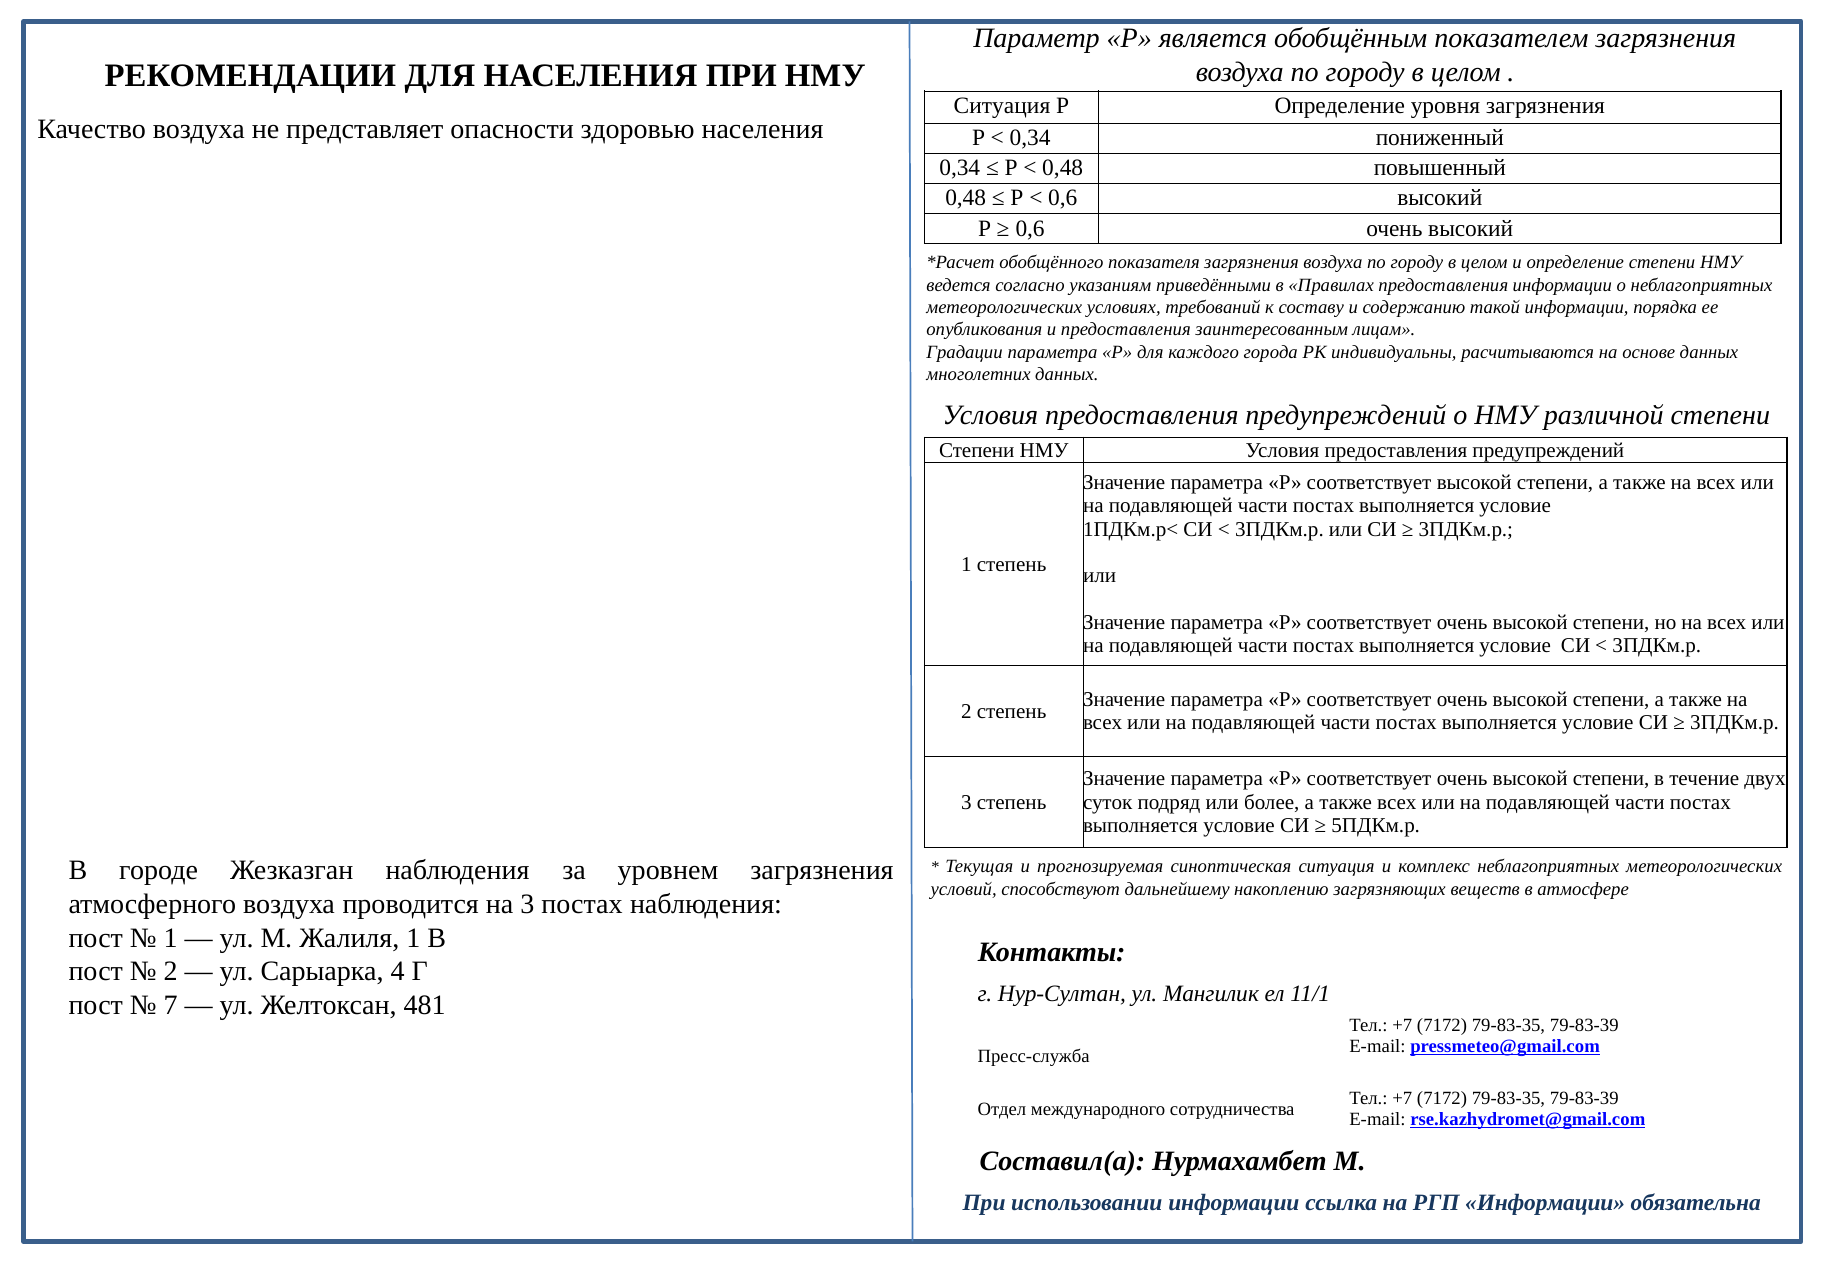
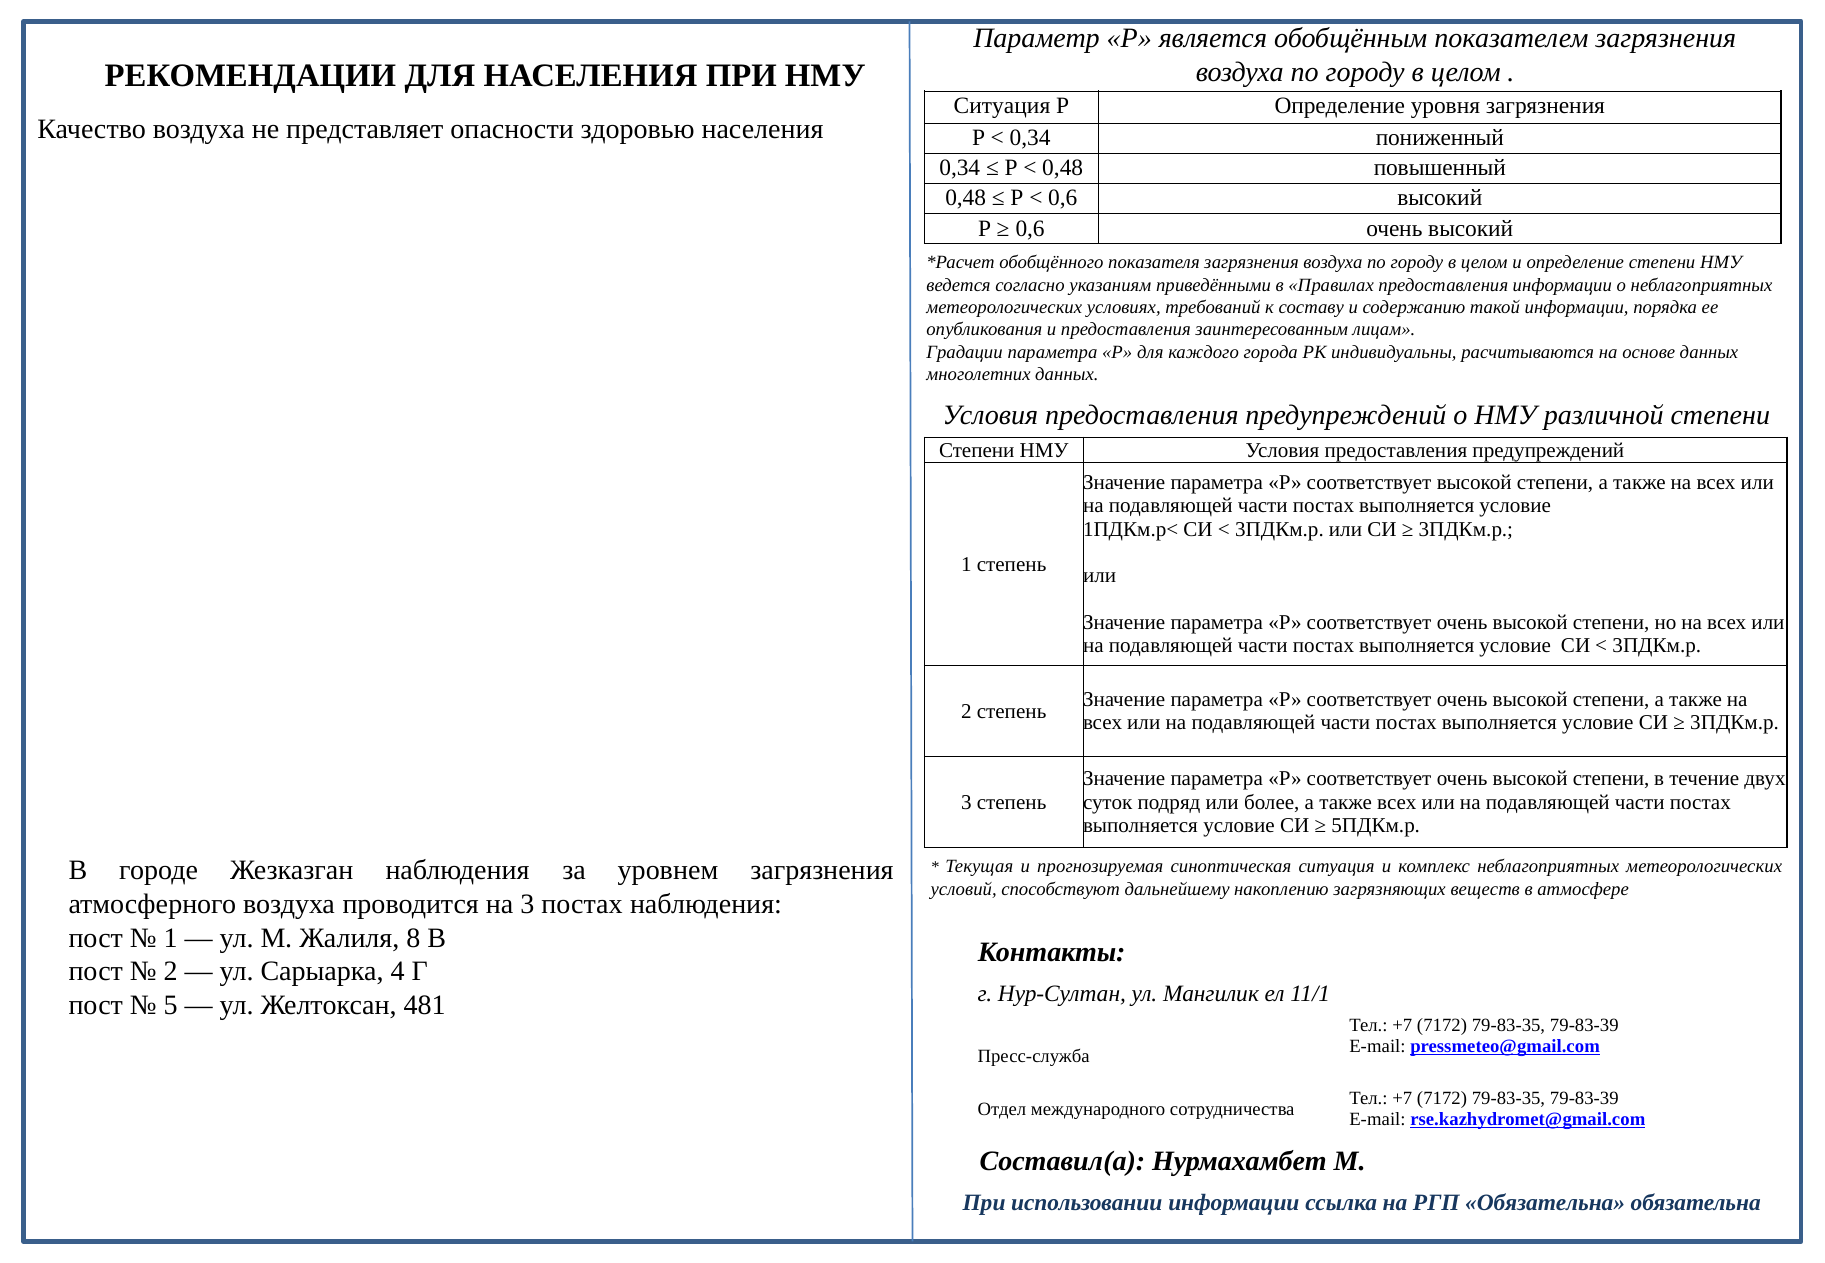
Жалиля 1: 1 -> 8 (413, 938)
7: 7 -> 5 (171, 1006)
РГП Информации: Информации -> Обязательна (1545, 1203)
